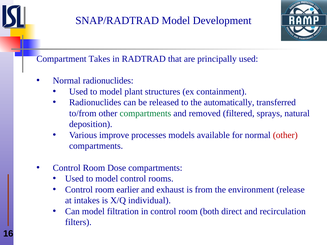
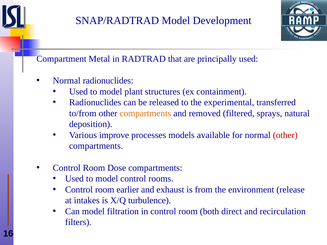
Takes: Takes -> Metal (99, 59)
automatically: automatically -> experimental (229, 103)
compartments colour: green -> orange (145, 113)
individual: individual -> turbulence (150, 201)
